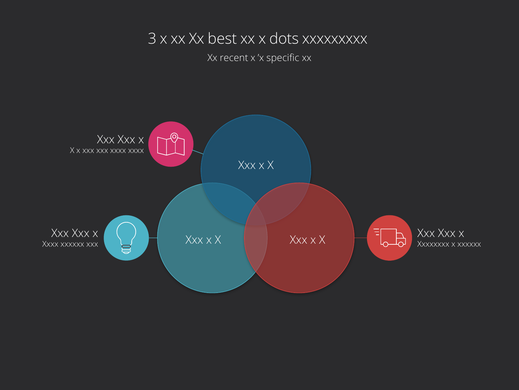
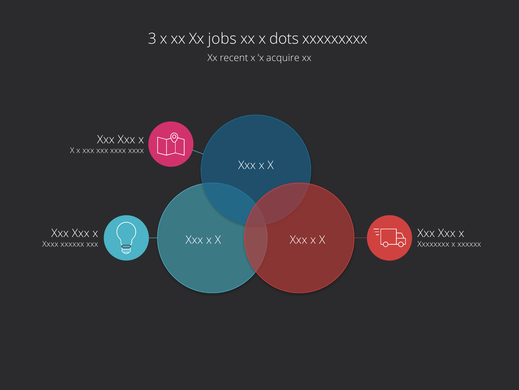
best: best -> jobs (222, 39)
specific: specific -> acquire (283, 58)
